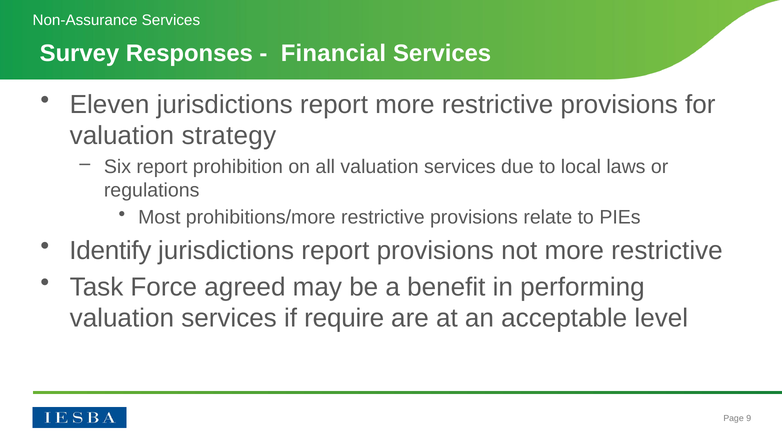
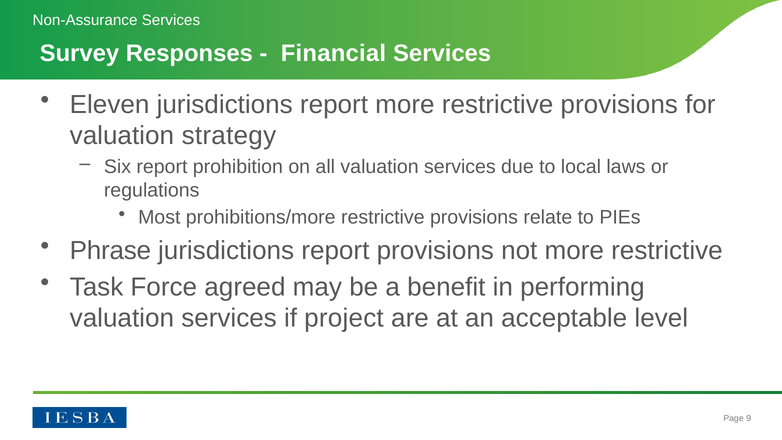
Identify: Identify -> Phrase (110, 250)
require: require -> project (344, 318)
